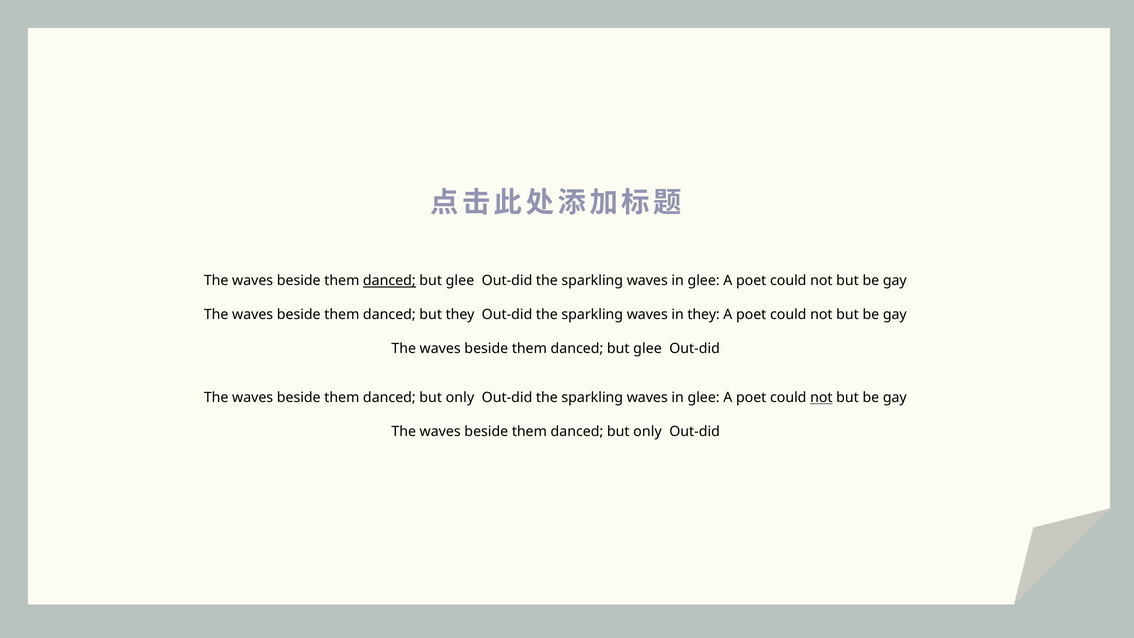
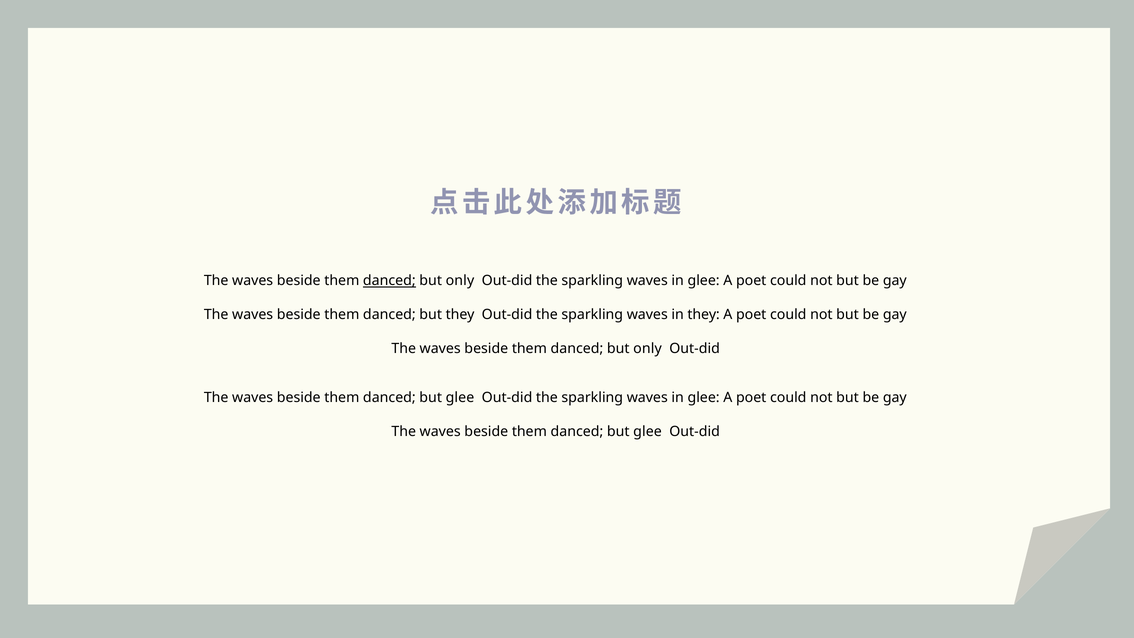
glee: glee -> only (460, 281)
glee: glee -> only (647, 349)
only: only -> glee (460, 398)
not underline: present -> none (821, 398)
only: only -> glee (648, 432)
